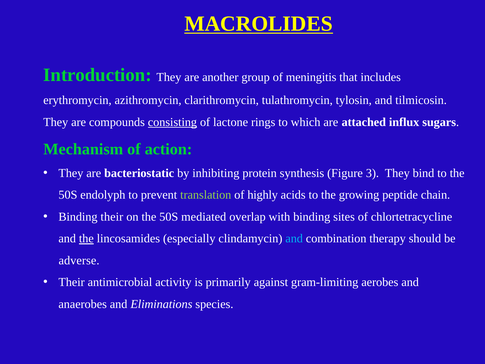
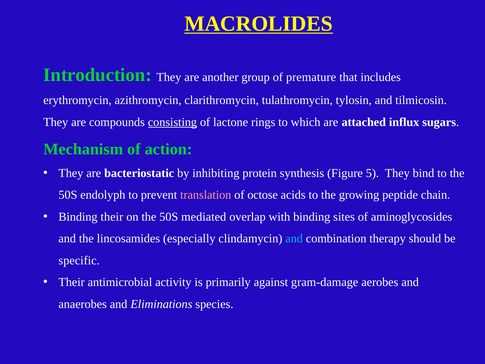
meningitis: meningitis -> premature (311, 77)
3: 3 -> 5 (372, 173)
translation colour: light green -> pink (206, 195)
highly: highly -> octose (263, 195)
chlortetracycline: chlortetracycline -> aminoglycosides (412, 217)
the underline: present -> none (86, 238)
adverse: adverse -> specific (79, 260)
gram-limiting: gram-limiting -> gram-damage (325, 282)
